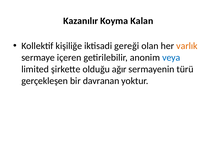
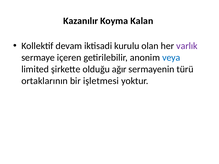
kişiliğe: kişiliğe -> devam (69, 46)
gereği: gereği -> kurulu (127, 46)
varlık colour: orange -> purple (187, 46)
gerçekleşen: gerçekleşen -> ortaklarının (45, 81)
davranan: davranan -> işletmesi (101, 81)
